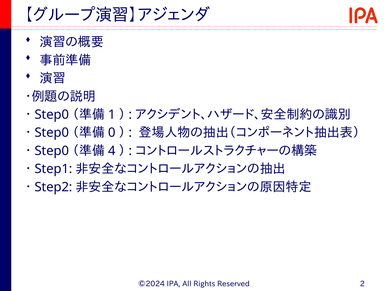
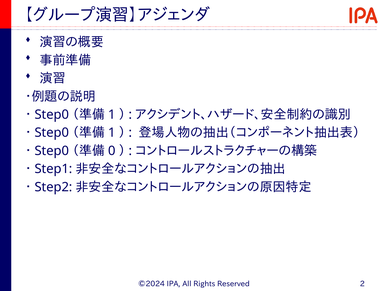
0: 0 -> 1 (112, 133)
4: 4 -> 0 (112, 151)
